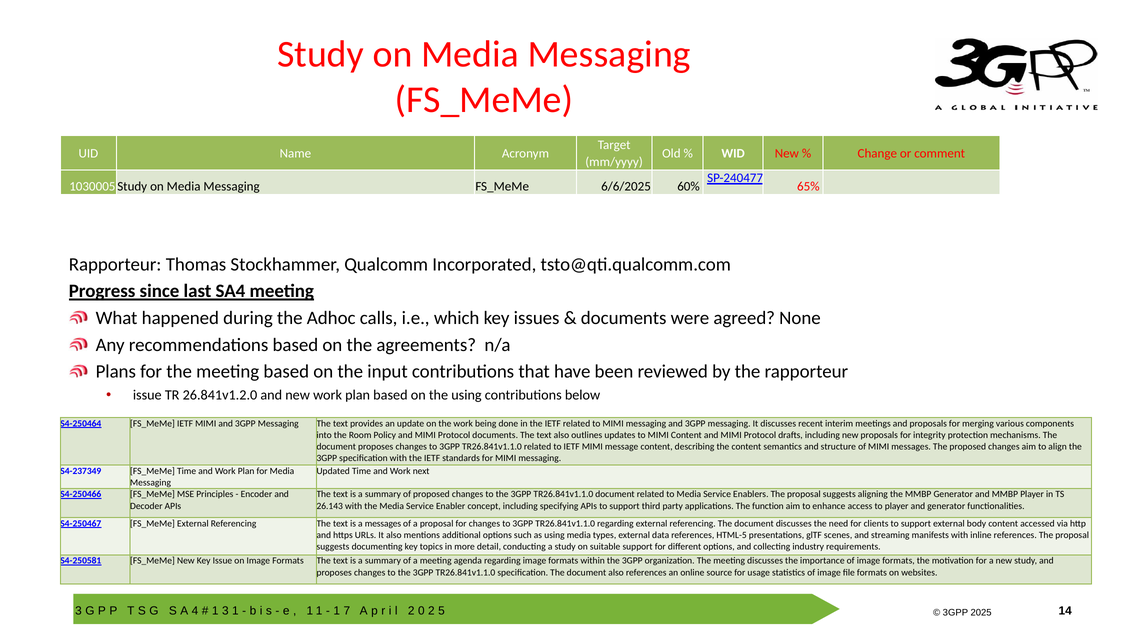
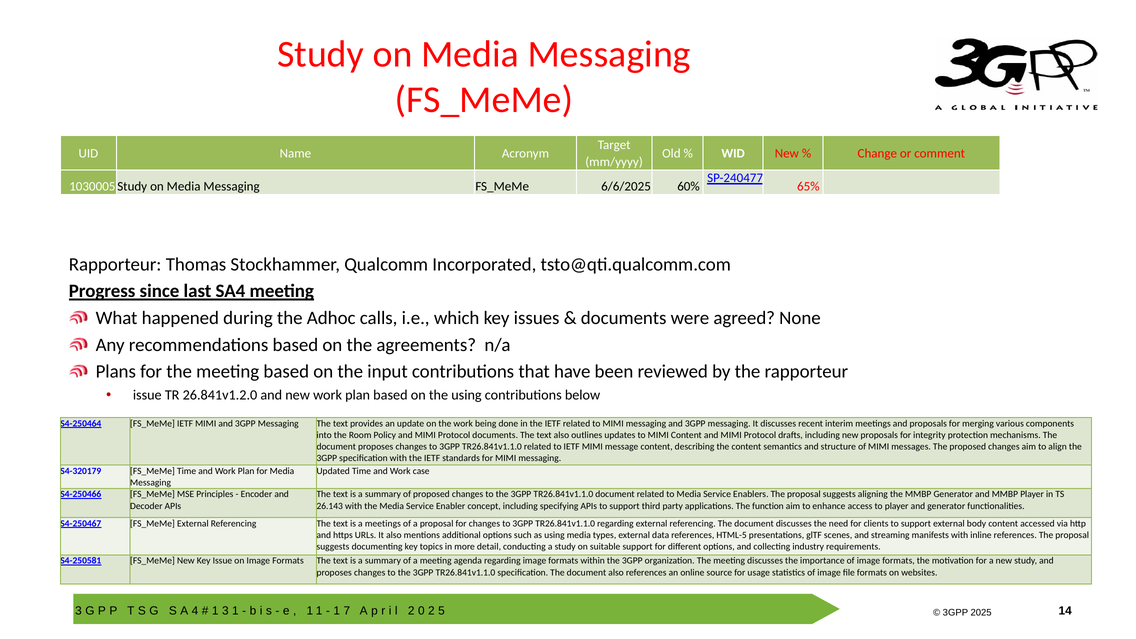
S4-237349: S4-237349 -> S4-320179 (81, 471)
next: next -> case (421, 471)
a messages: messages -> meetings (383, 523)
